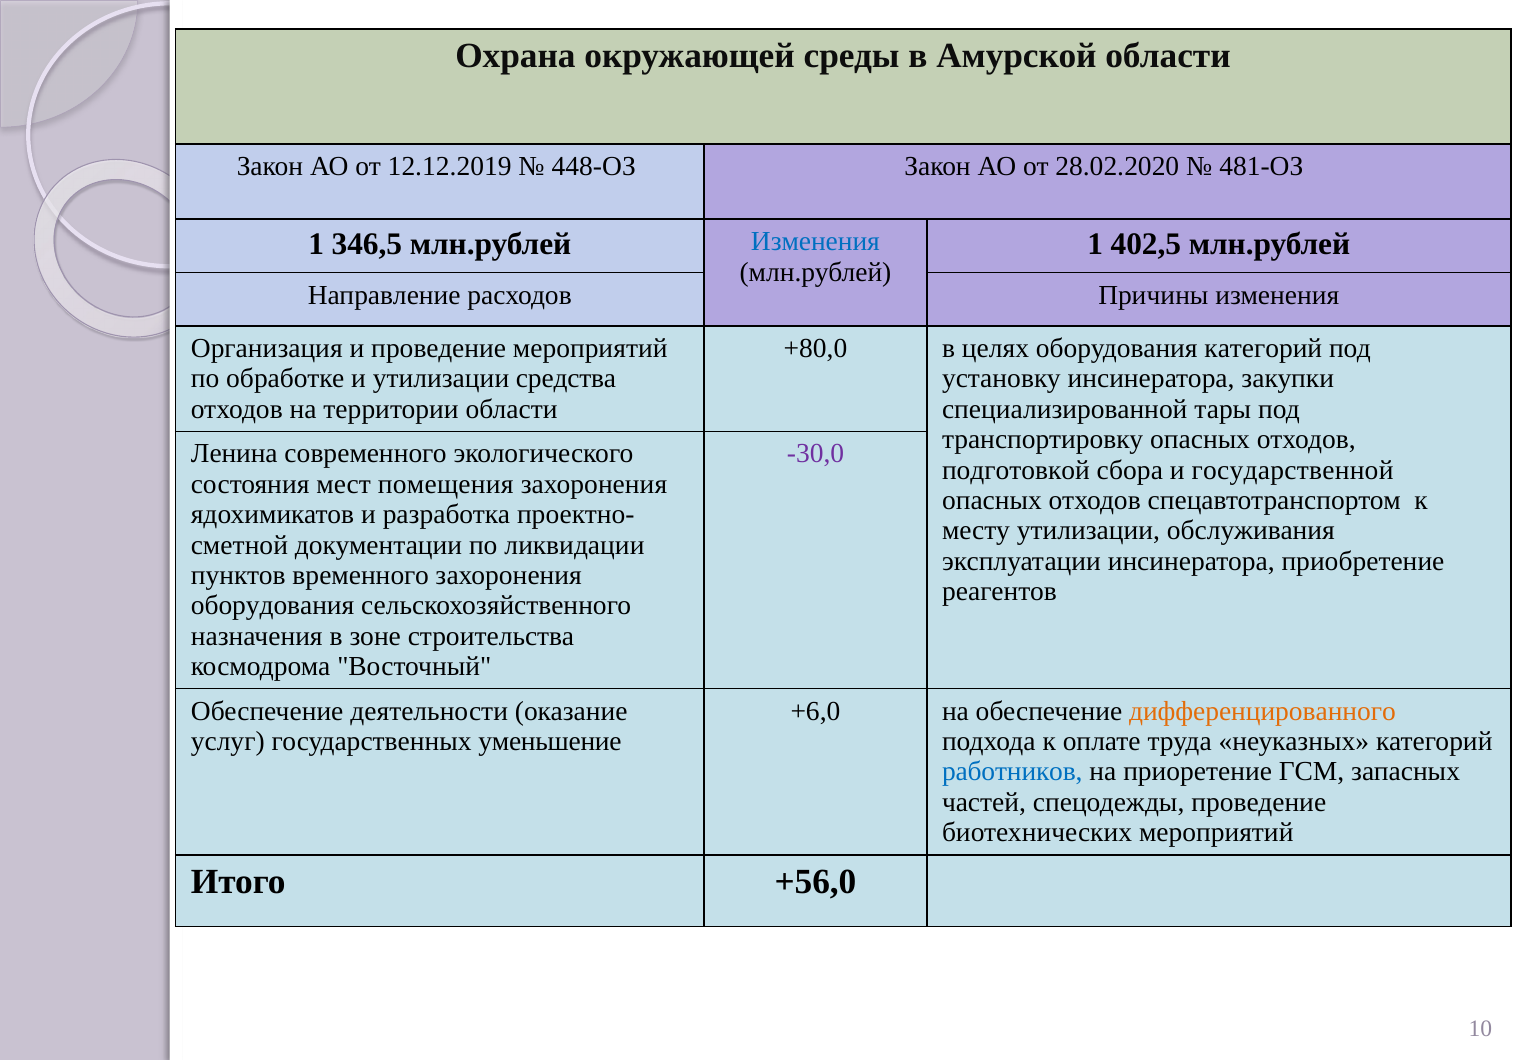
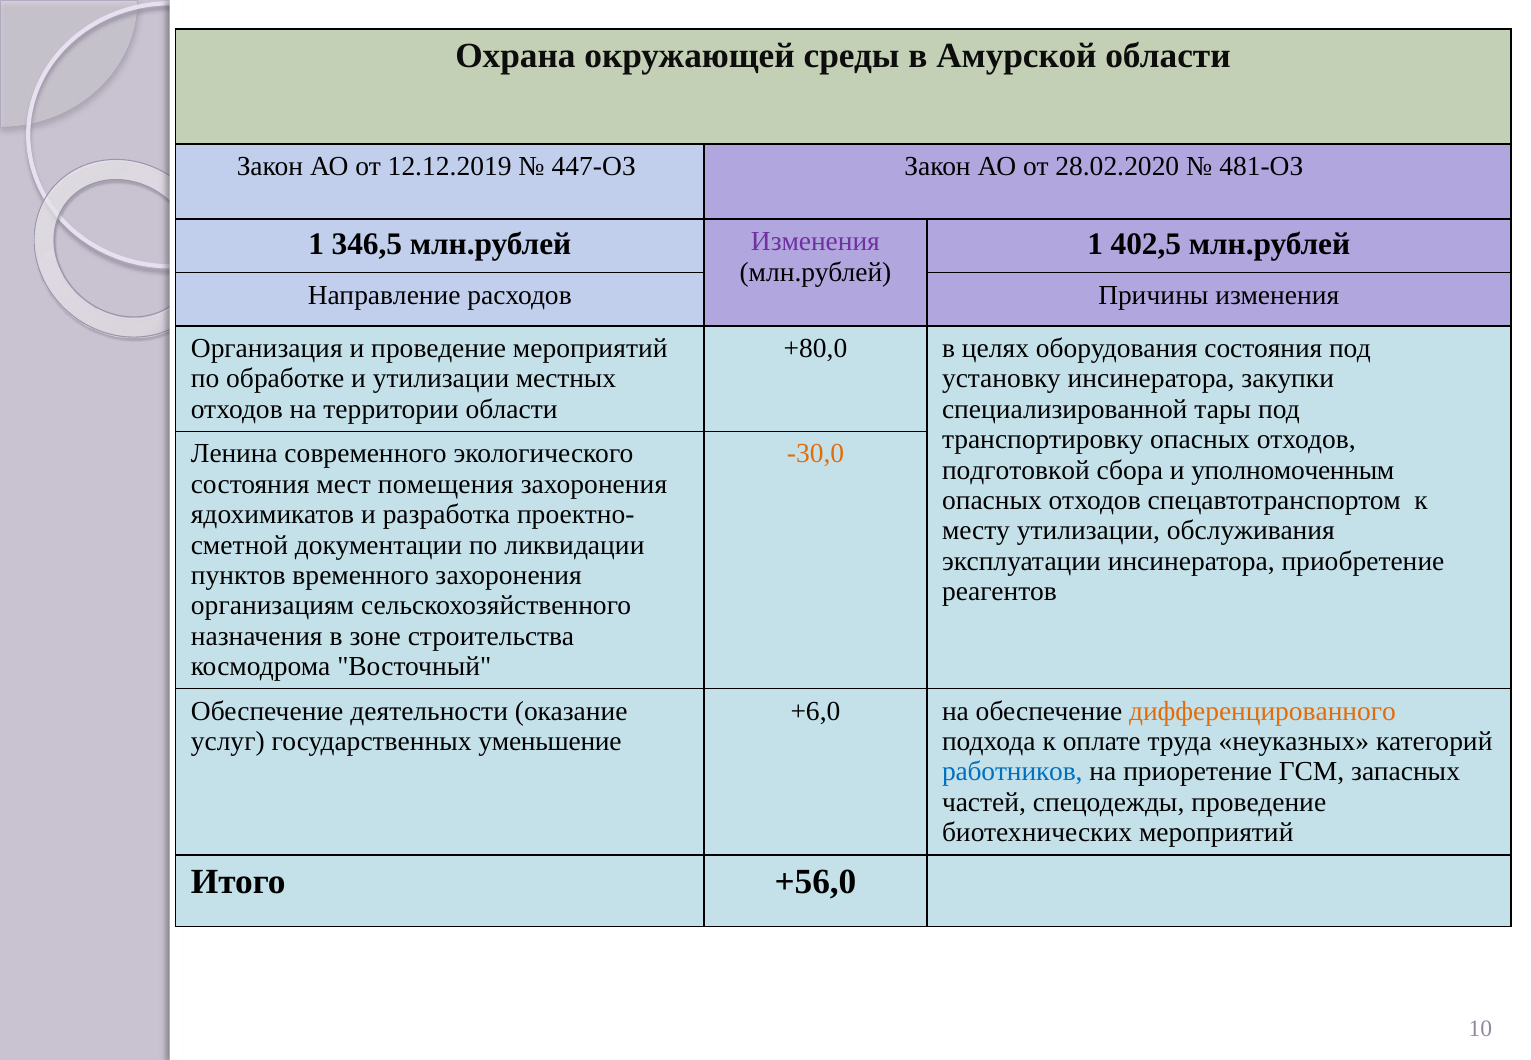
448-ОЗ: 448-ОЗ -> 447-ОЗ (594, 167)
Изменения colour: blue -> purple (815, 242)
оборудования категорий: категорий -> состояния (1263, 349)
средства: средства -> местных (566, 379)
-30,0 colour: purple -> orange (816, 454)
государственной: государственной -> уполномоченным (1293, 470)
оборудования: оборудования -> организациям (273, 606)
